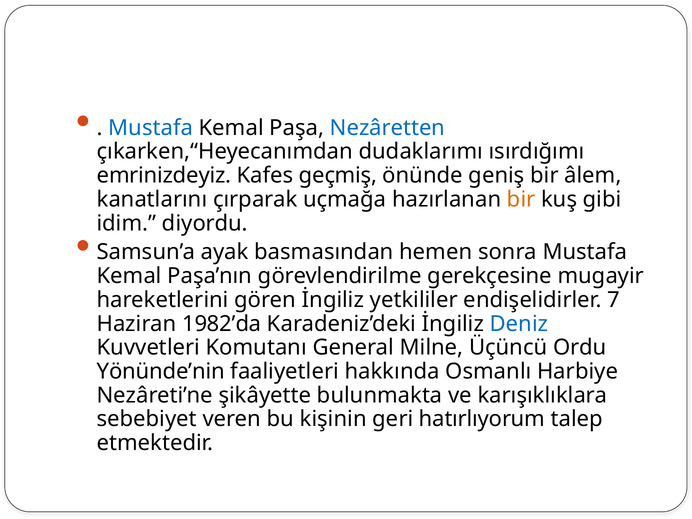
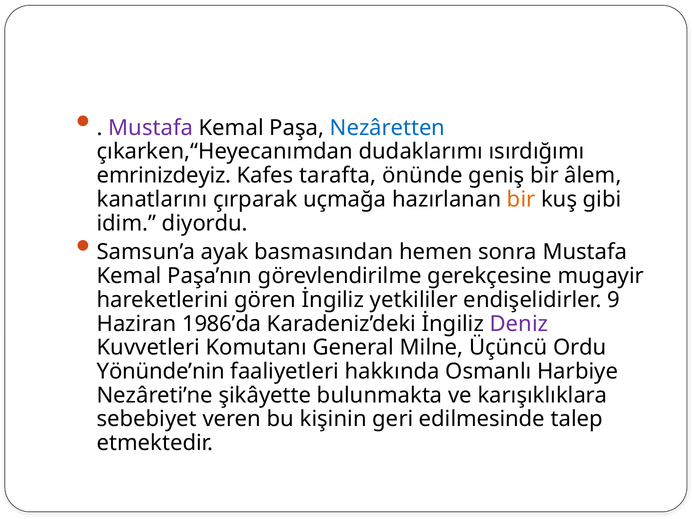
Mustafa colour: blue -> purple (151, 128)
geçmiş: geçmiş -> tarafta (338, 176)
7: 7 -> 9 (614, 300)
1982’da: 1982’da -> 1986’da (222, 324)
Deniz colour: blue -> purple (519, 324)
hatırlıyorum: hatırlıyorum -> edilmesinde (482, 419)
